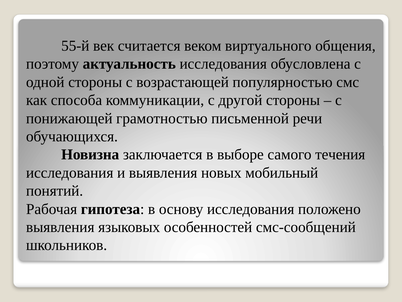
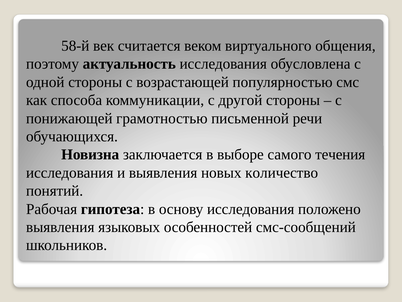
55-й: 55-й -> 58-й (75, 46)
мобильный: мобильный -> количество (282, 173)
